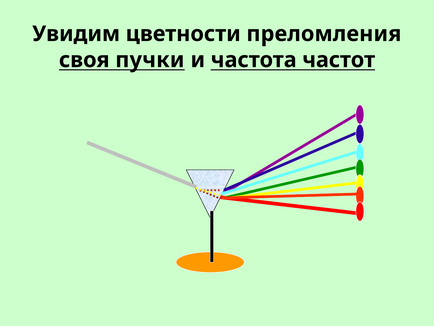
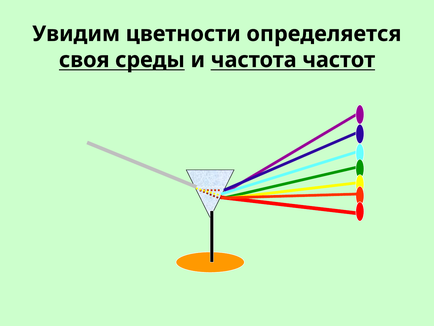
преломления: преломления -> определяется (324, 34)
пучки: пучки -> среды (150, 60)
